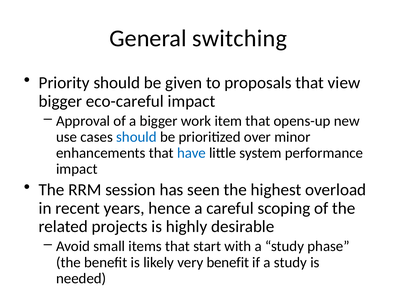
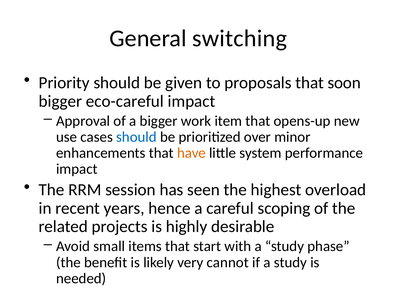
view: view -> soon (344, 83)
have colour: blue -> orange (191, 153)
very benefit: benefit -> cannot (228, 263)
